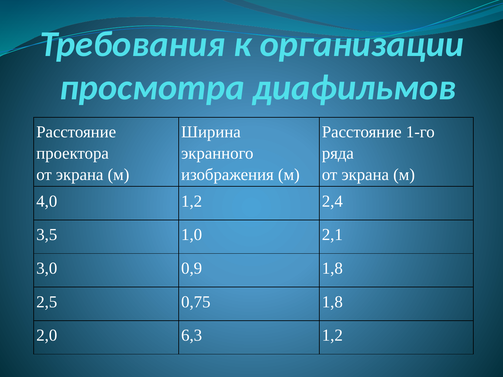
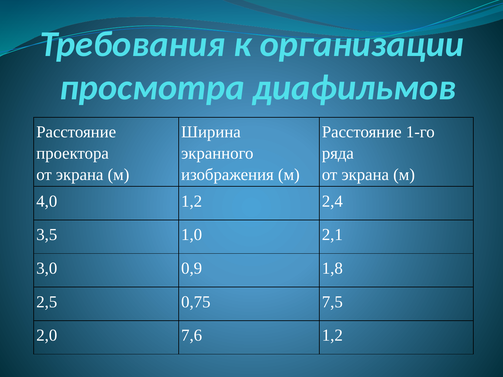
0,75 1,8: 1,8 -> 7,5 (332, 302)
6,3: 6,3 -> 7,6 (192, 336)
